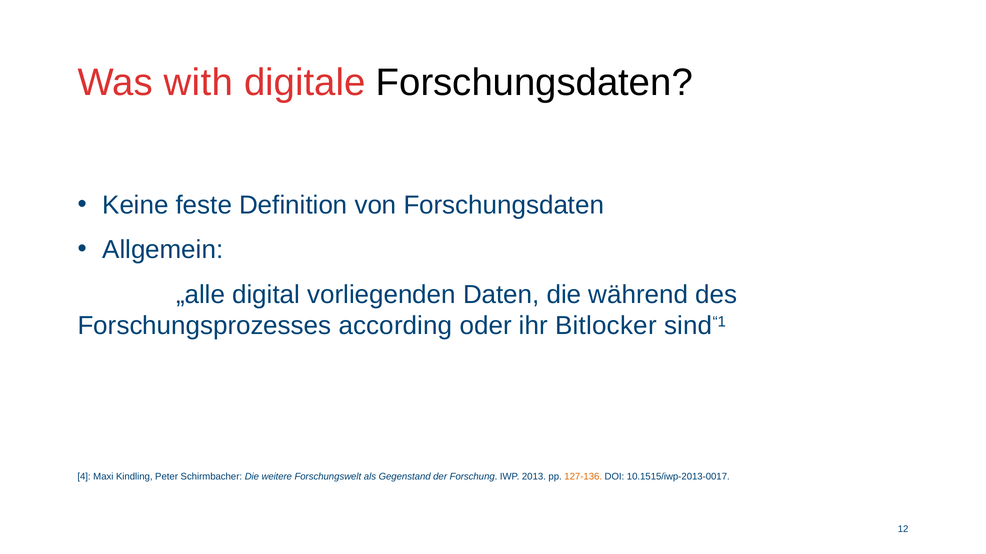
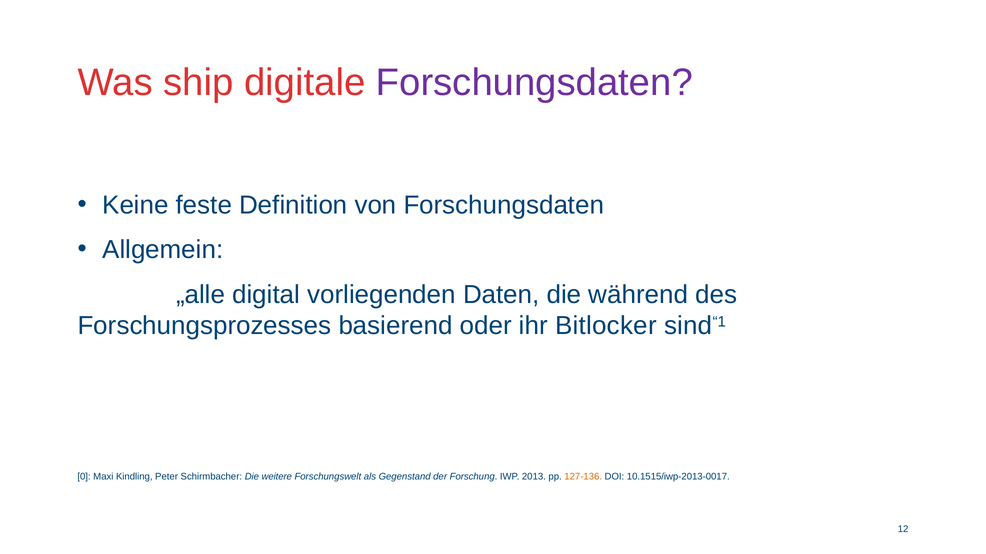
with: with -> ship (198, 83)
Forschungsdaten colour: black -> purple (534, 83)
according: according -> basierend (396, 326)
4: 4 -> 0 (84, 477)
